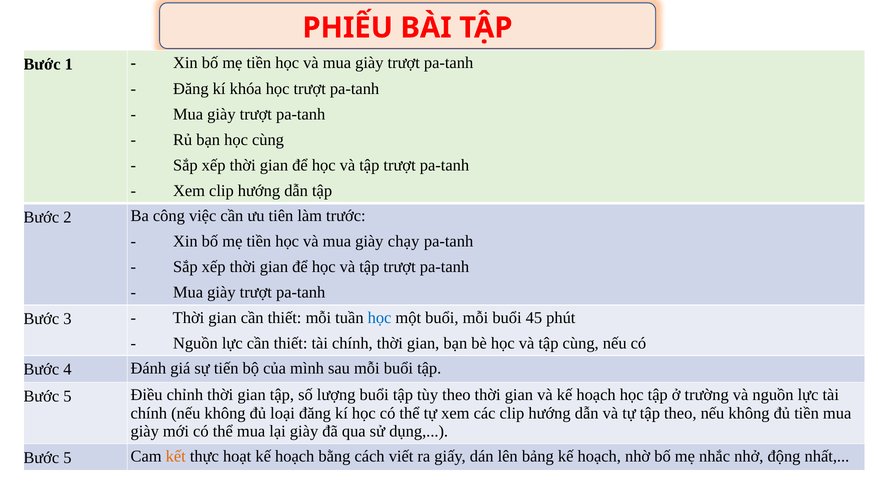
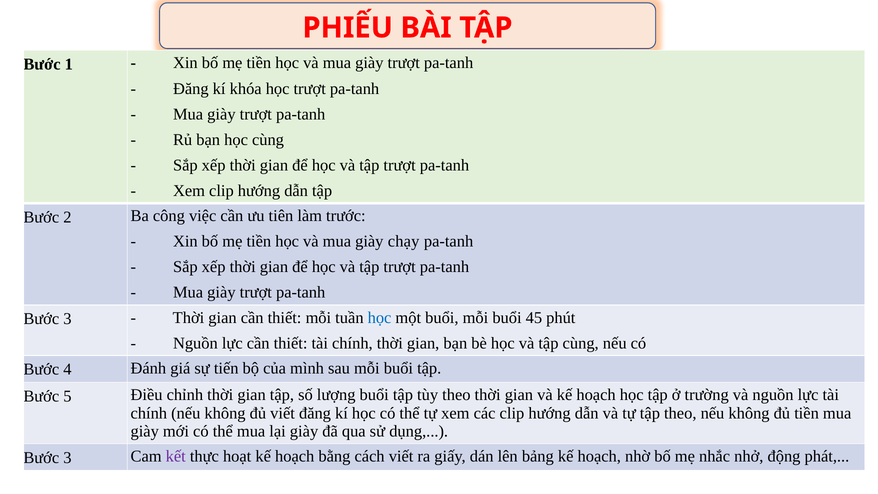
đủ loại: loại -> viết (283, 413)
5: 5 -> 3 (67, 458)
kết colour: orange -> purple (176, 456)
nhất: nhất -> phát (827, 456)
